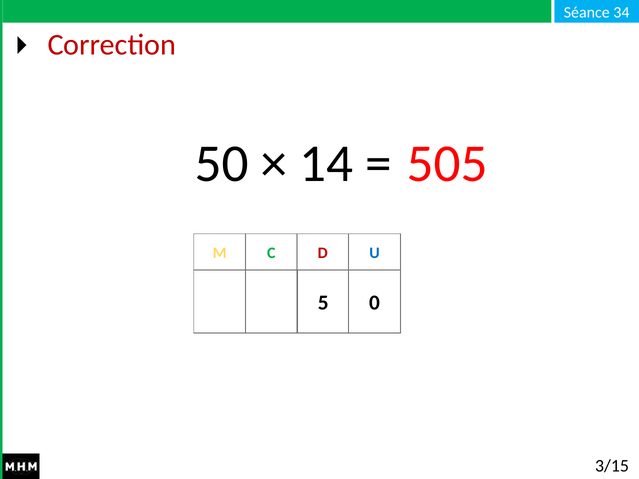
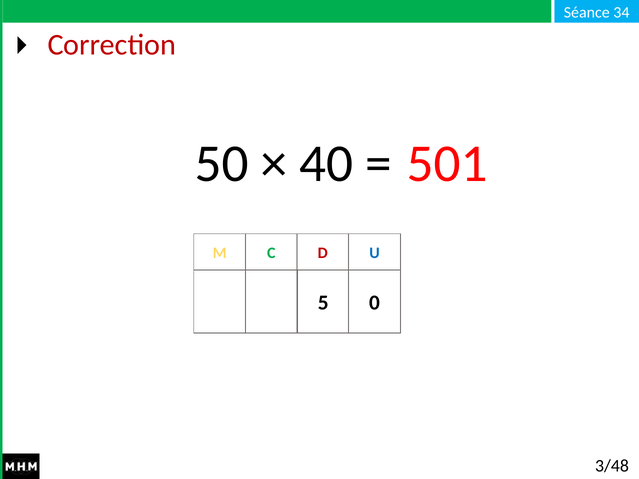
14: 14 -> 40 (326, 164)
505: 505 -> 501 (447, 164)
3/15: 3/15 -> 3/48 (612, 466)
